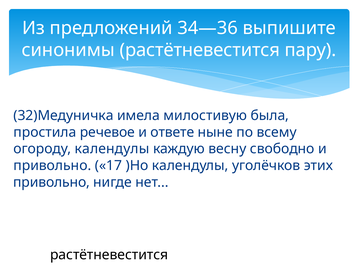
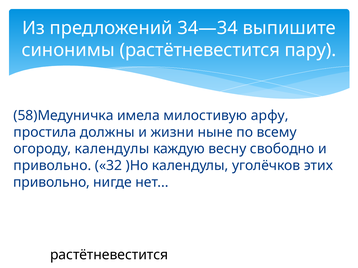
34—36: 34—36 -> 34—34 (208, 28)
32)Медуничка: 32)Медуничка -> 58)Медуничка (63, 116)
была: была -> арфу (270, 116)
речевое: речевое -> должны (107, 133)
ответе: ответе -> жизни (172, 133)
17: 17 -> 32 (108, 166)
